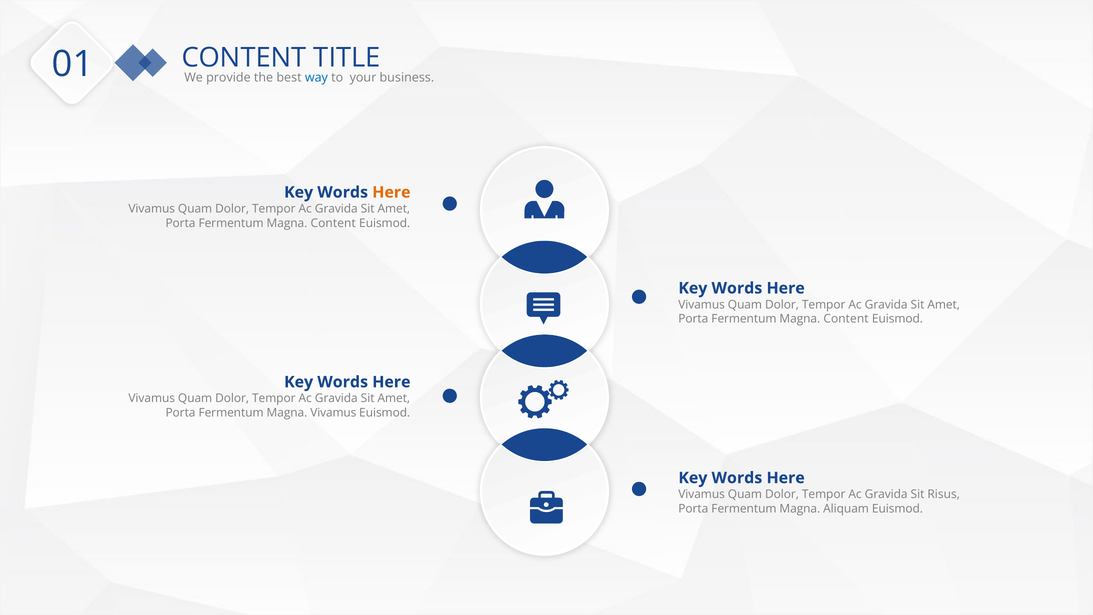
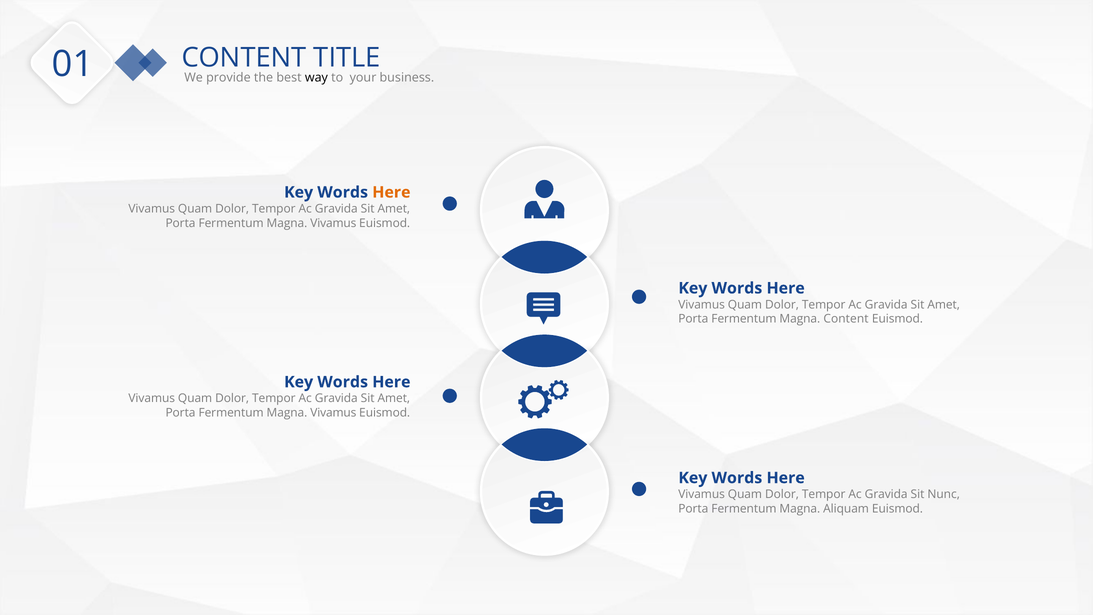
way colour: blue -> black (316, 77)
Content: Content -> Vivamus (333, 223)
Risus: Risus -> Nunc (944, 494)
